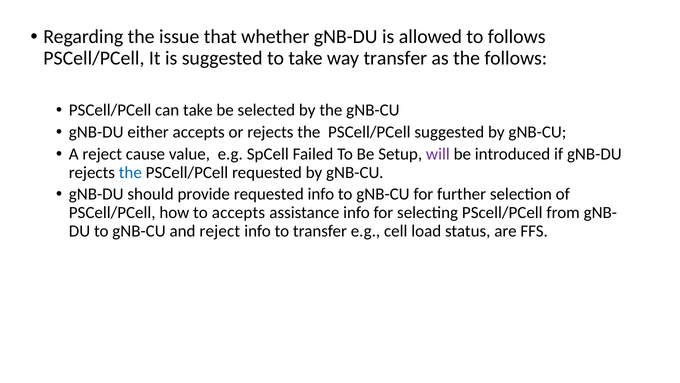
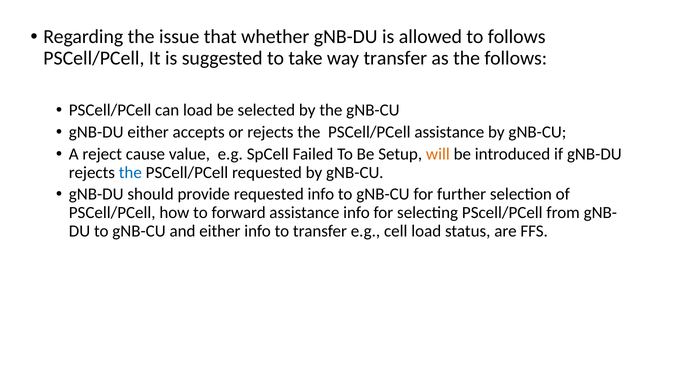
can take: take -> load (198, 110)
PSCell/PCell suggested: suggested -> assistance (449, 132)
will colour: purple -> orange (438, 154)
to accepts: accepts -> forward (239, 212)
and reject: reject -> either (220, 231)
